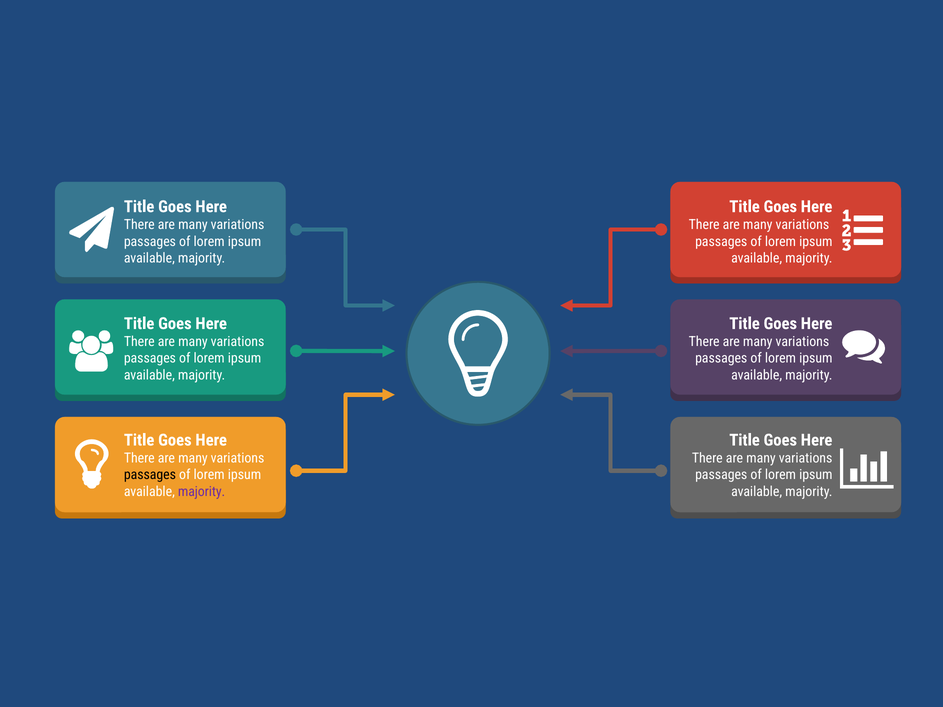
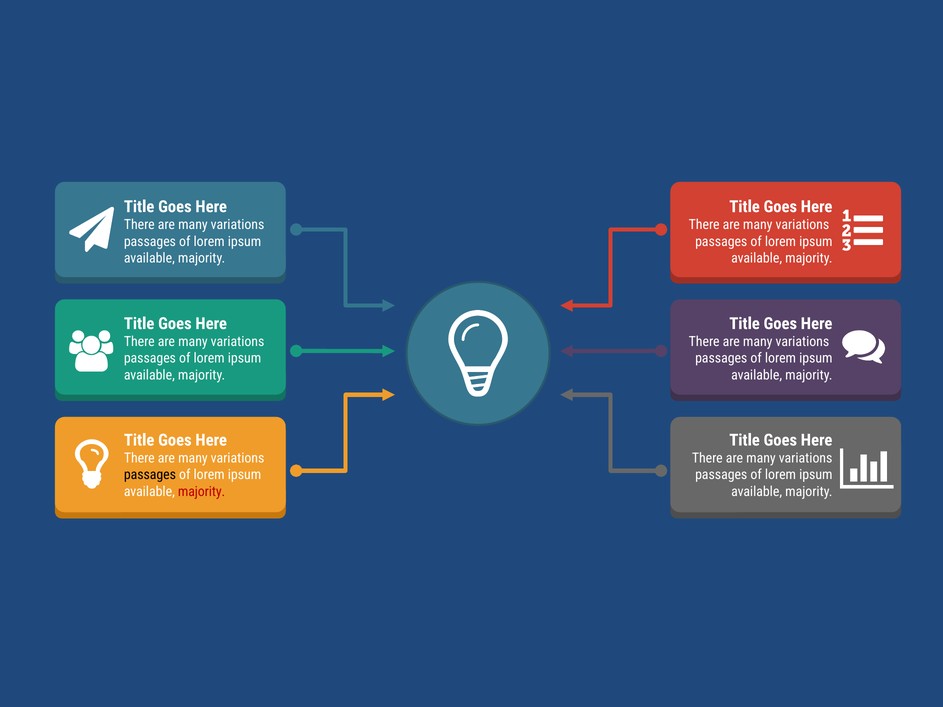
majority colour: purple -> red (202, 492)
